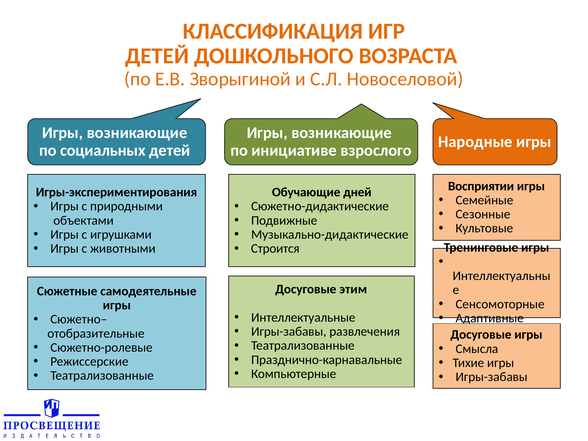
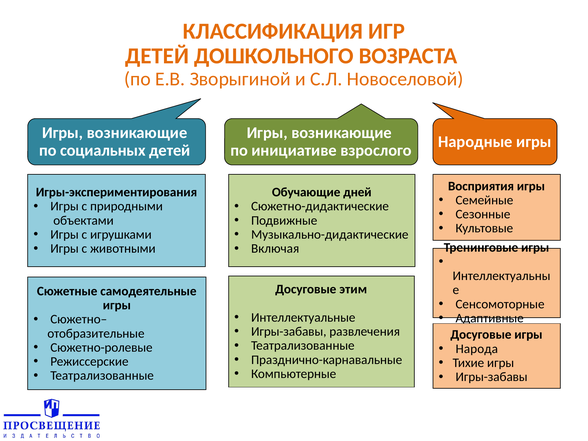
Восприятии: Восприятии -> Восприятия (481, 186)
Строится: Строится -> Включая (275, 249)
Смысла: Смысла -> Народа (477, 349)
